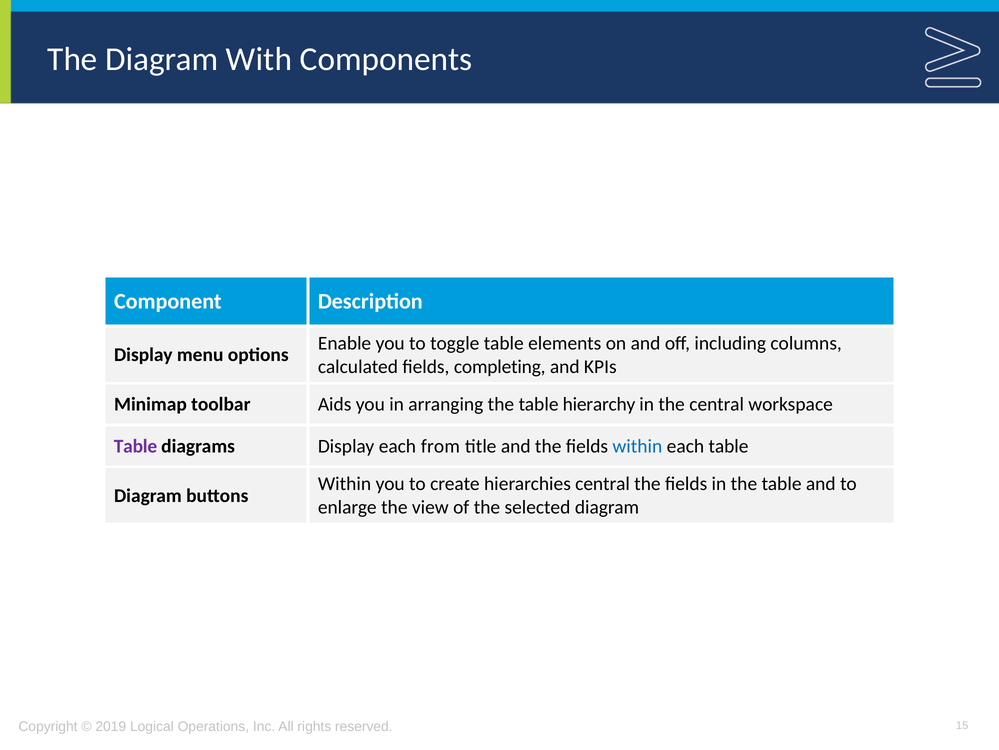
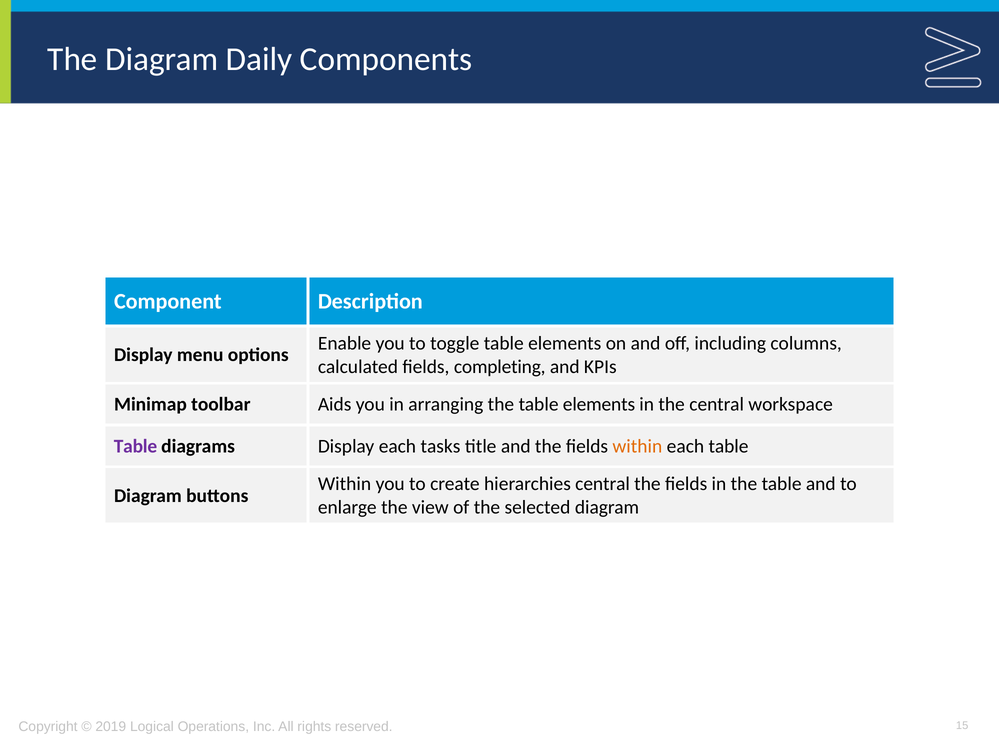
With: With -> Daily (259, 59)
the table hierarchy: hierarchy -> elements (599, 404)
from: from -> tasks (440, 446)
within colour: blue -> orange (637, 446)
